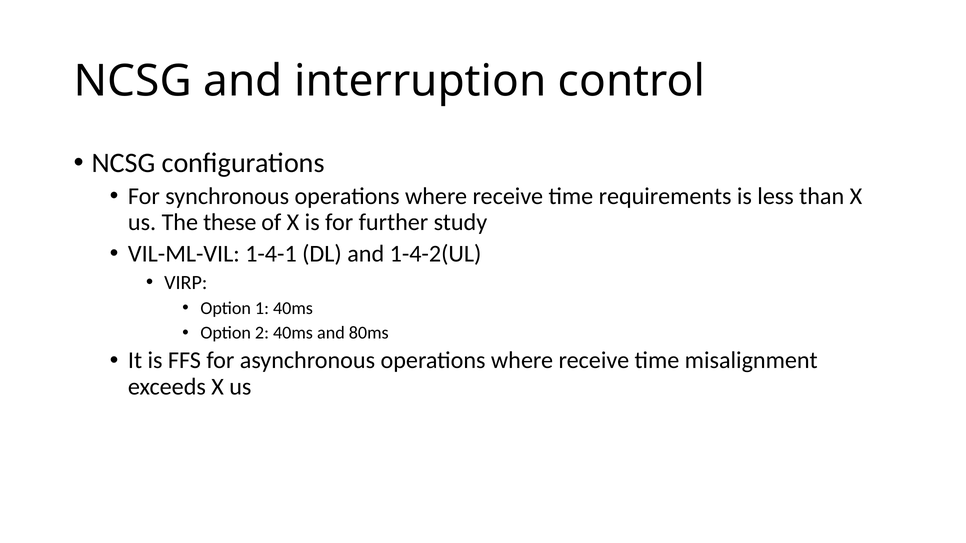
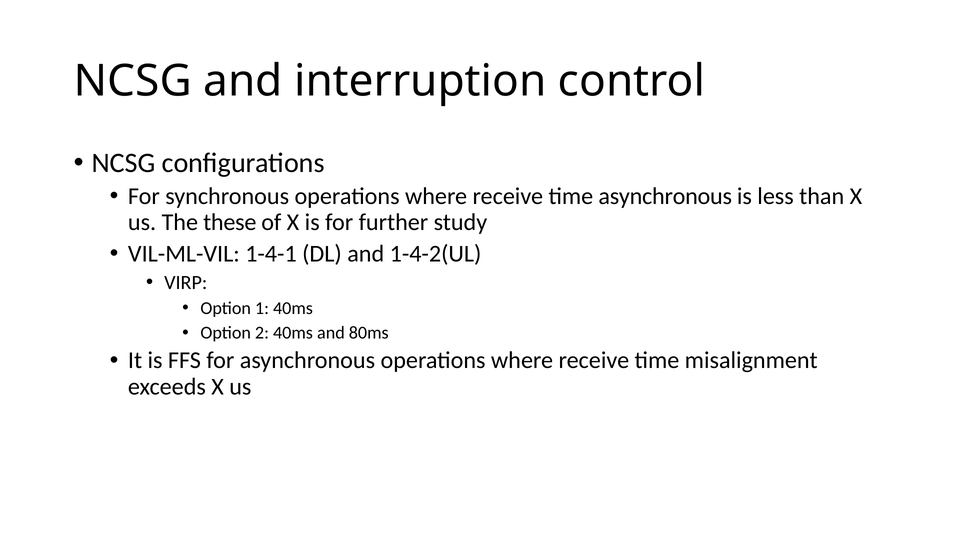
time requirements: requirements -> asynchronous (665, 197)
